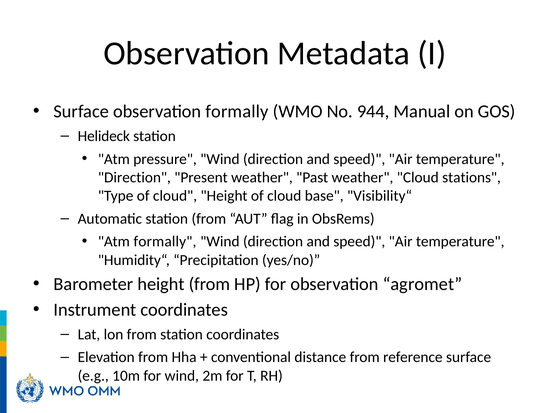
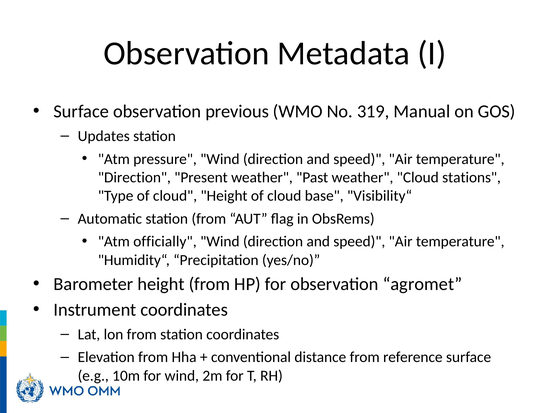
observation formally: formally -> previous (237, 111)
944: 944 -> 319 (373, 111)
Helideck: Helideck -> Updates (104, 136)
Atm formally: formally -> officially (165, 241)
